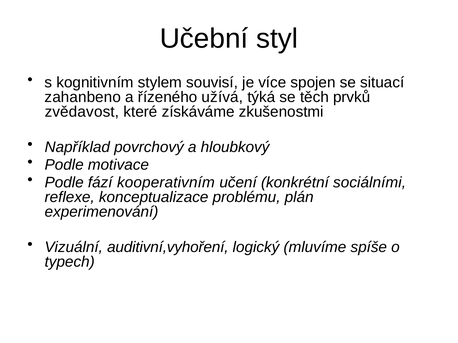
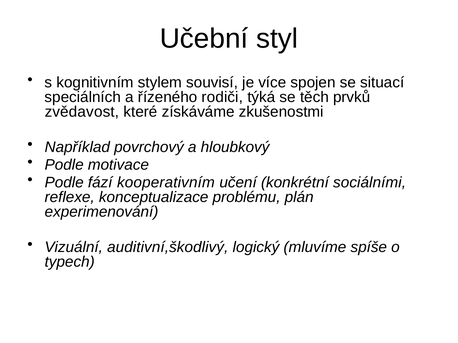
zahanbeno: zahanbeno -> speciálních (83, 97)
užívá: užívá -> rodiči (222, 97)
auditivní,vyhoření: auditivní,vyhoření -> auditivní,škodlivý (168, 248)
